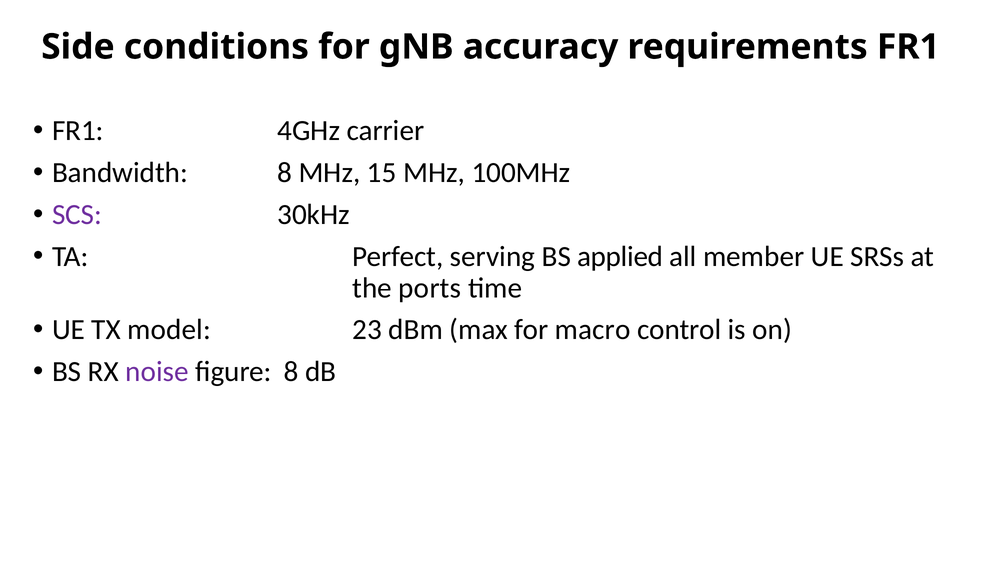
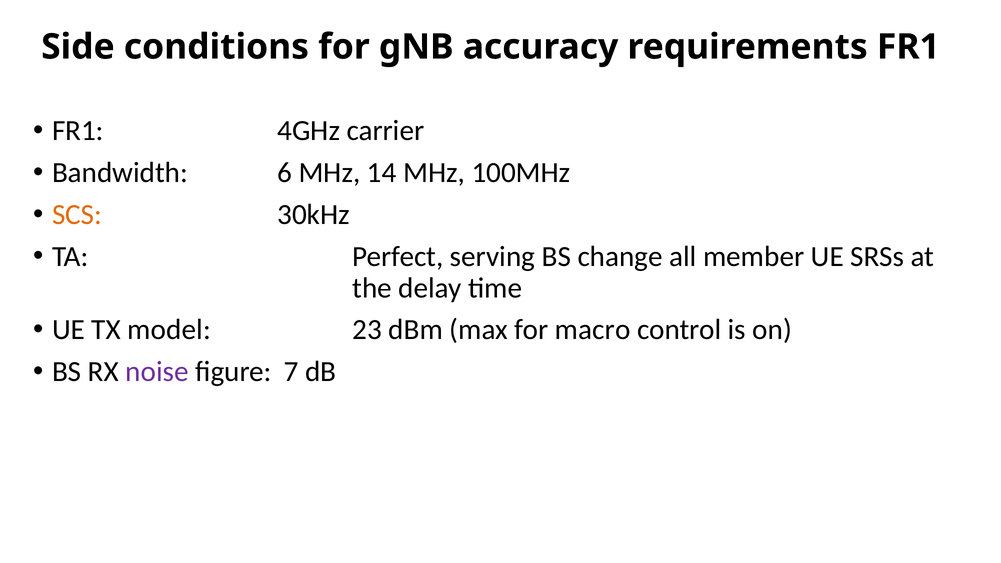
Bandwidth 8: 8 -> 6 (285, 173)
15: 15 -> 14 (382, 173)
SCS colour: purple -> orange (77, 215)
applied: applied -> change (620, 256)
ports: ports -> delay (430, 288)
figure 8: 8 -> 7 (291, 372)
